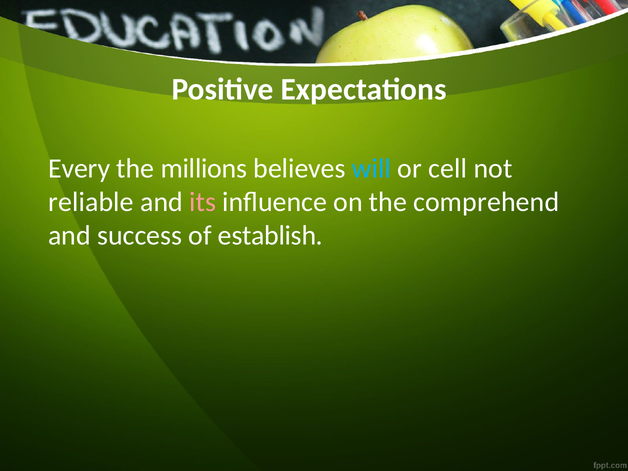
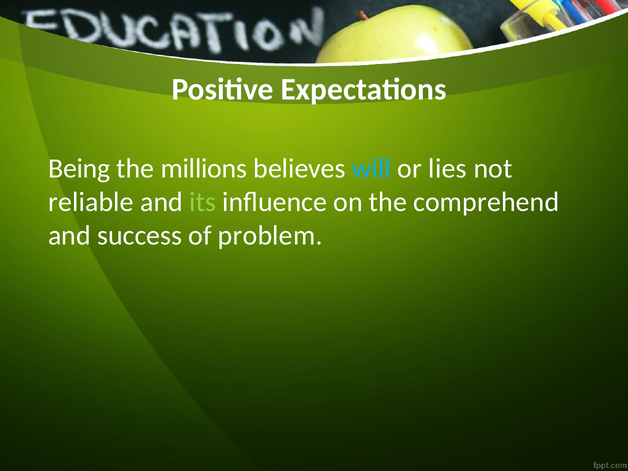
Every: Every -> Being (79, 168)
cell: cell -> lies (448, 168)
its colour: pink -> light green (203, 202)
establish: establish -> problem (270, 235)
